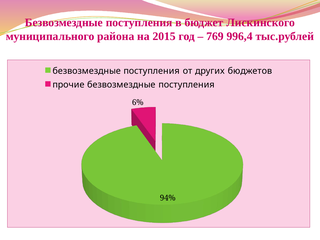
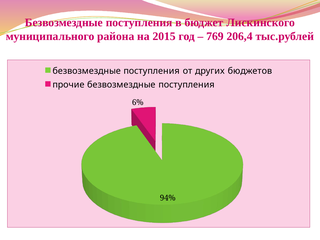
996,4: 996,4 -> 206,4 (240, 36)
